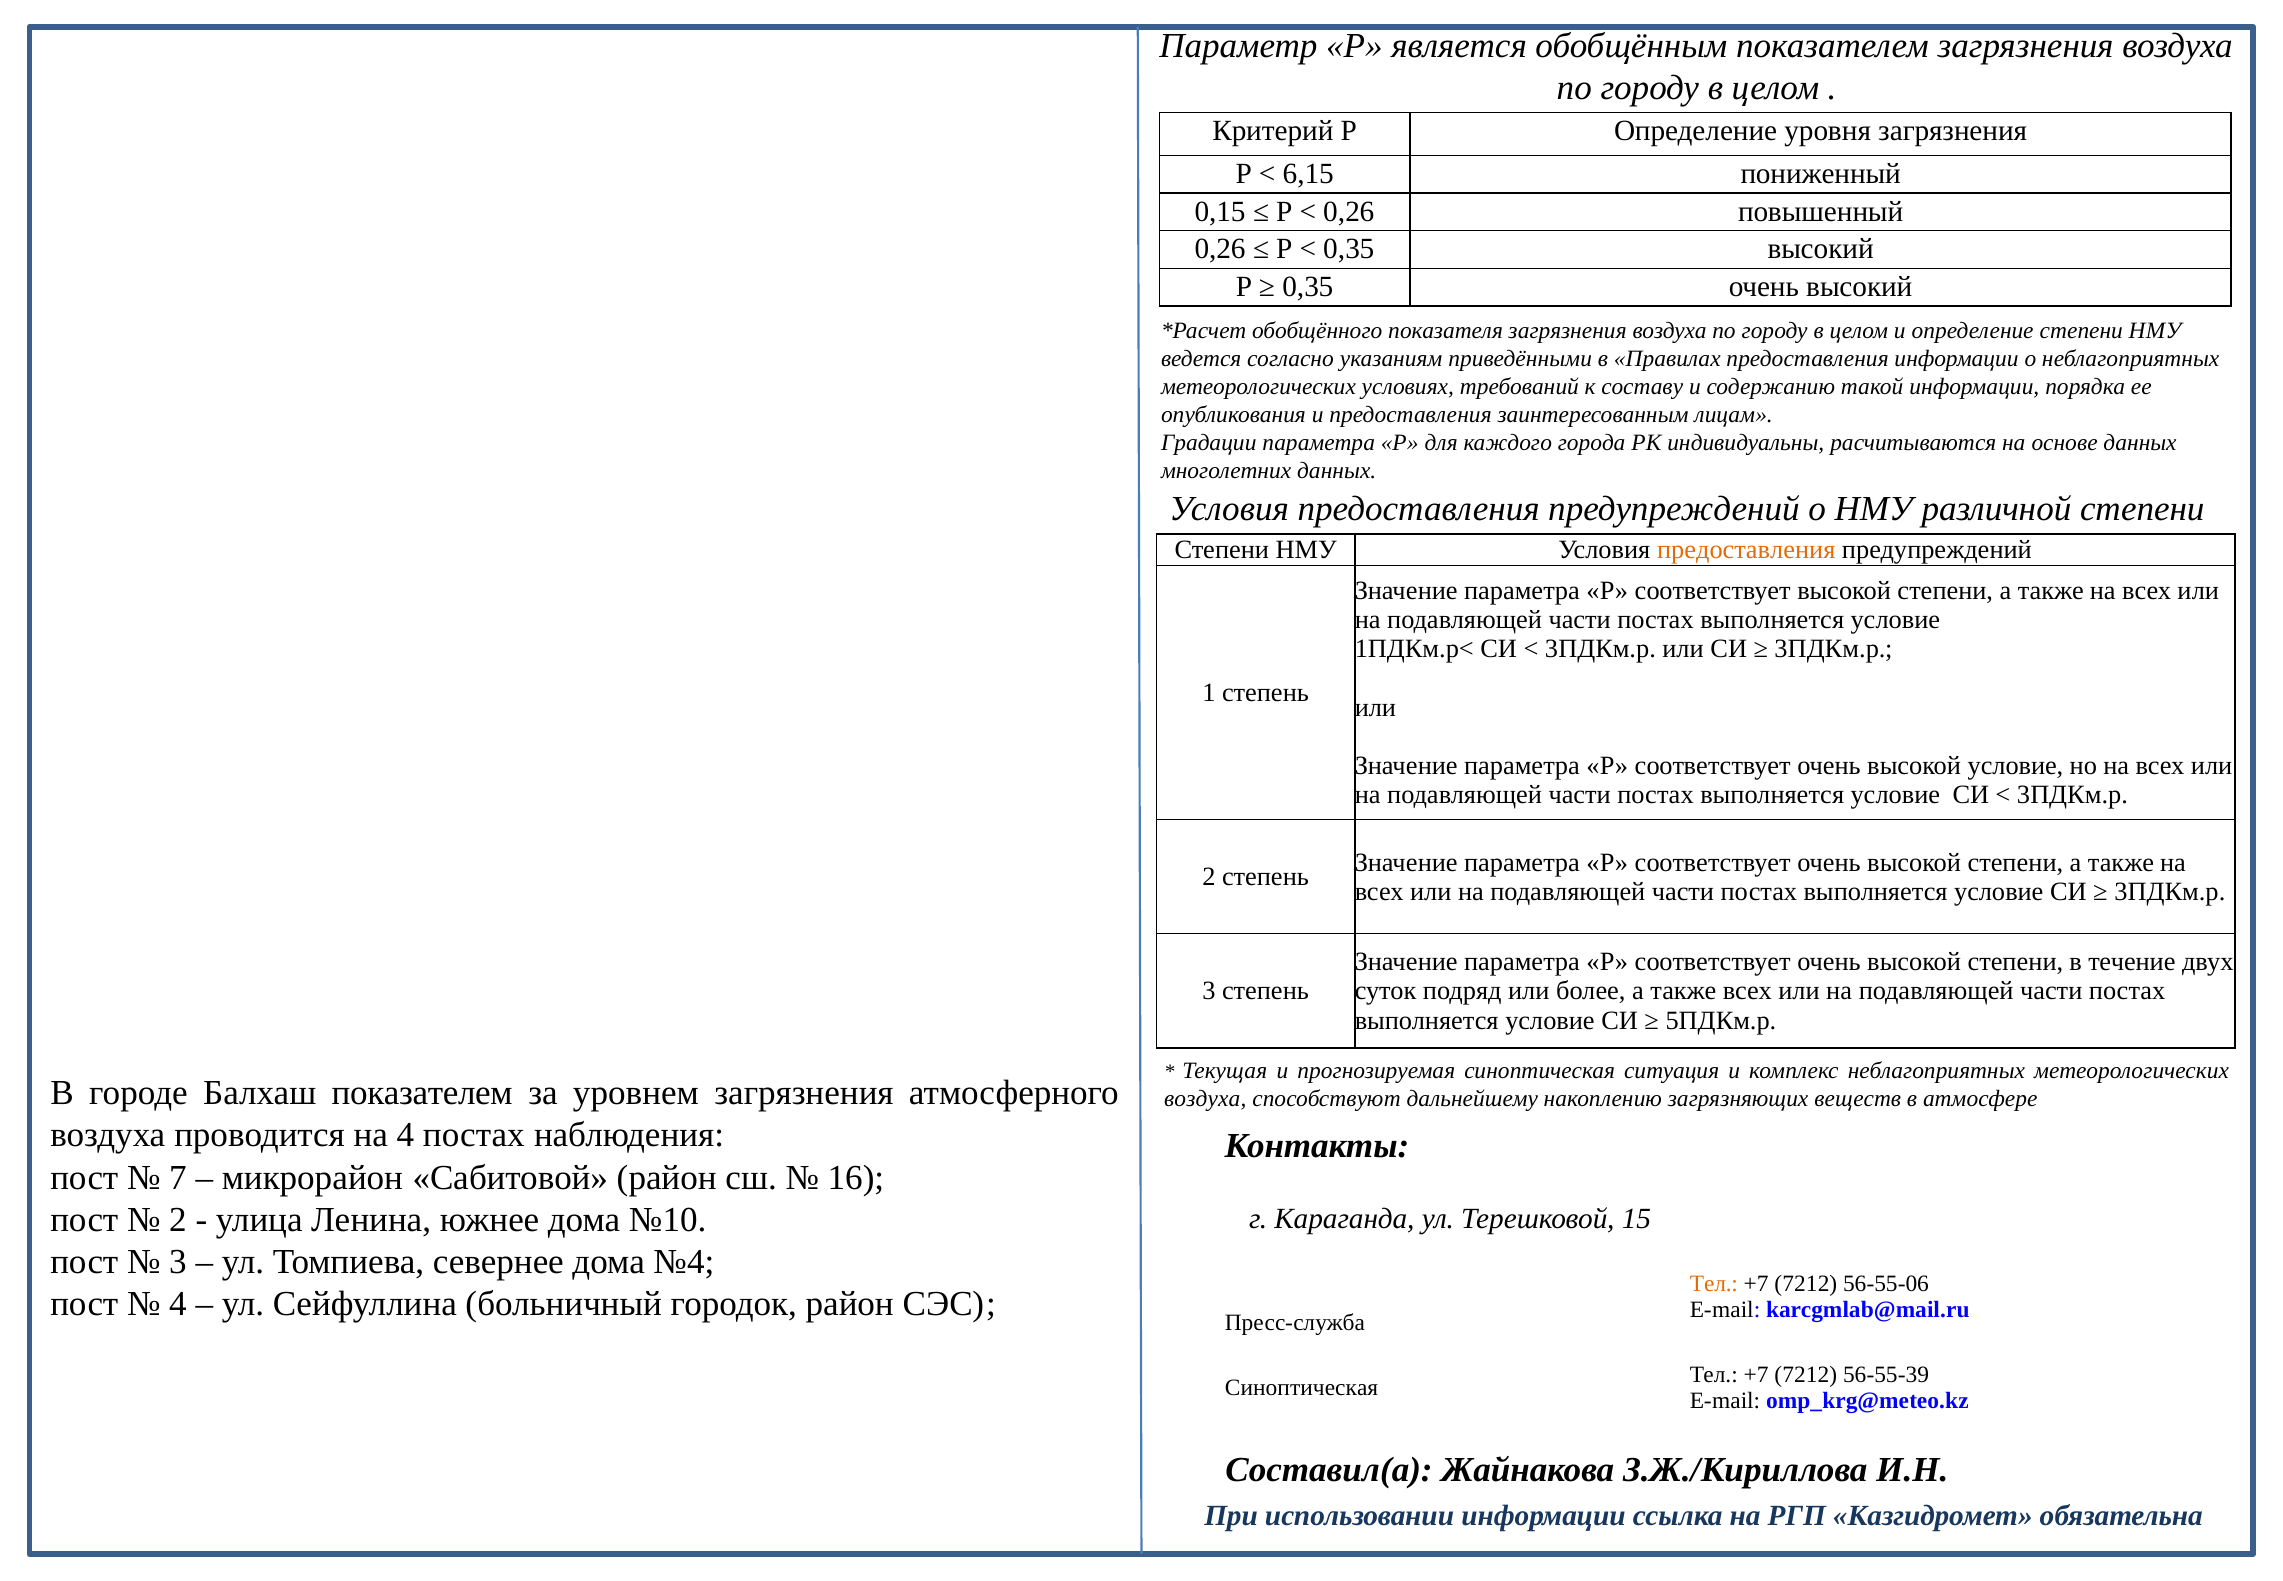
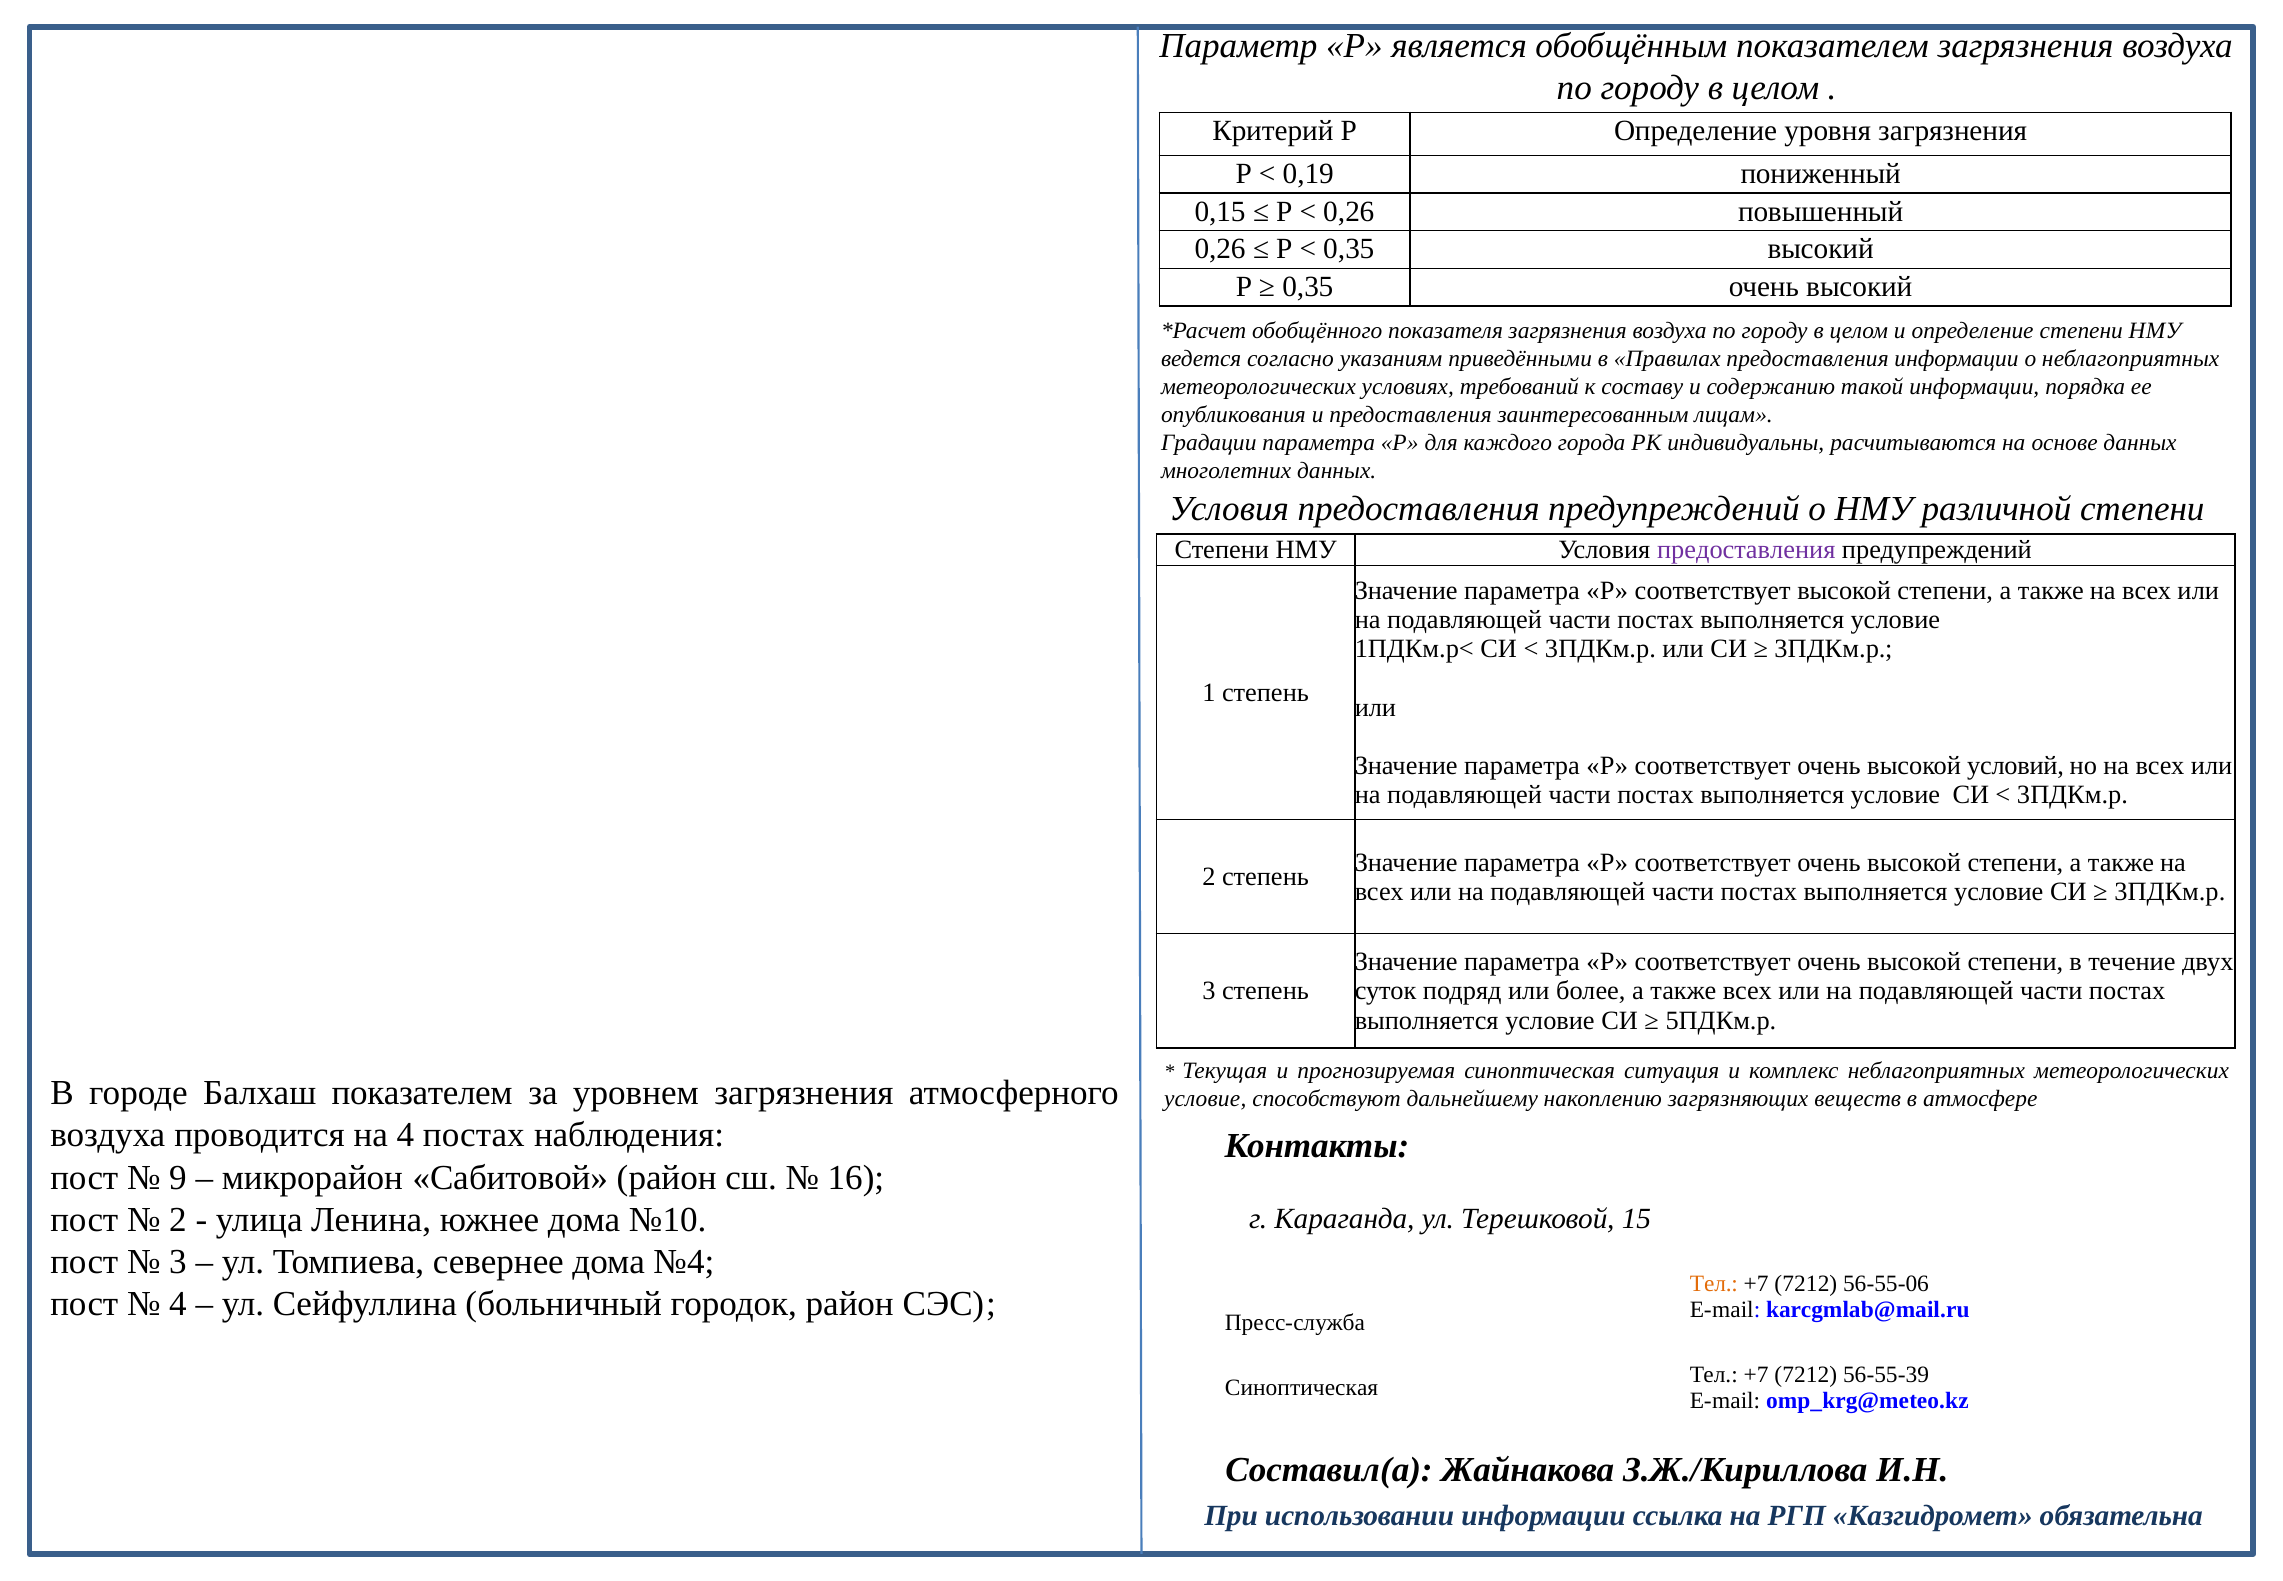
6,15: 6,15 -> 0,19 (1308, 174)
предоставления colour: orange -> purple (1746, 550)
высокой условие: условие -> условий (2016, 766)
воздуха: воздуха -> условие (1205, 1099)
7: 7 -> 9 (178, 1177)
